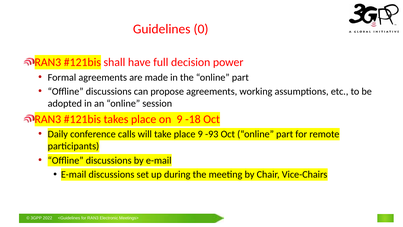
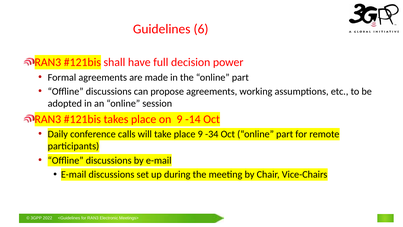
0: 0 -> 6 (201, 29)
-18: -18 -> -14 (193, 119)
-93: -93 -> -34 (212, 134)
